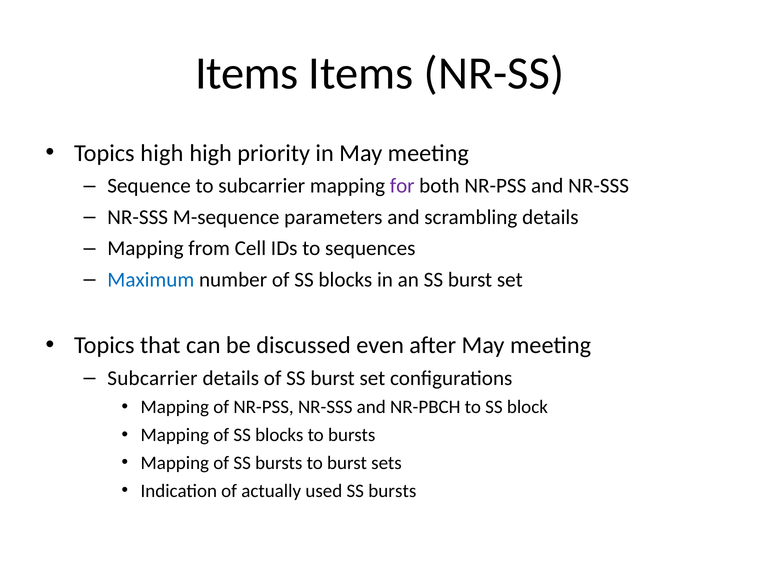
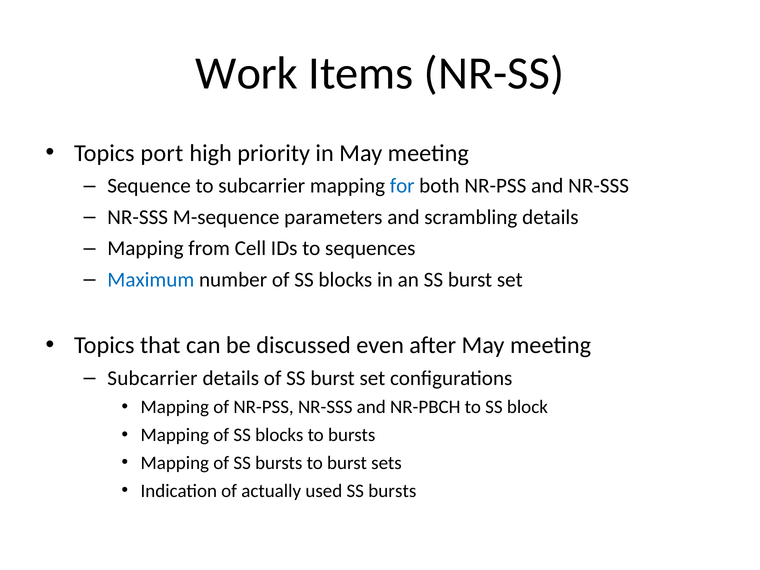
Items: Items -> Work (247, 74)
Topics high: high -> port (162, 153)
for colour: purple -> blue (402, 186)
